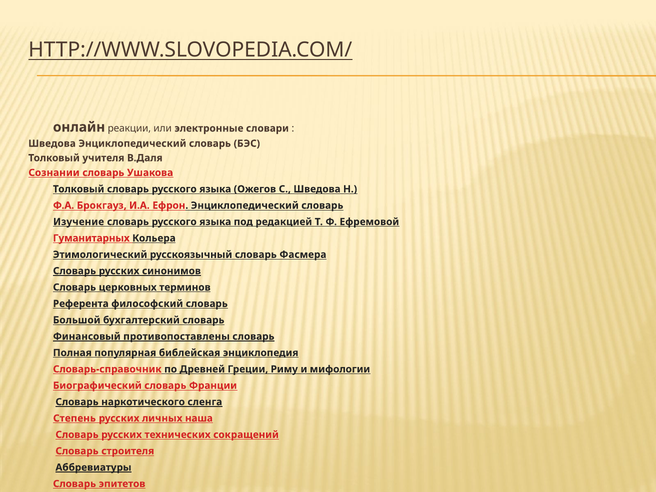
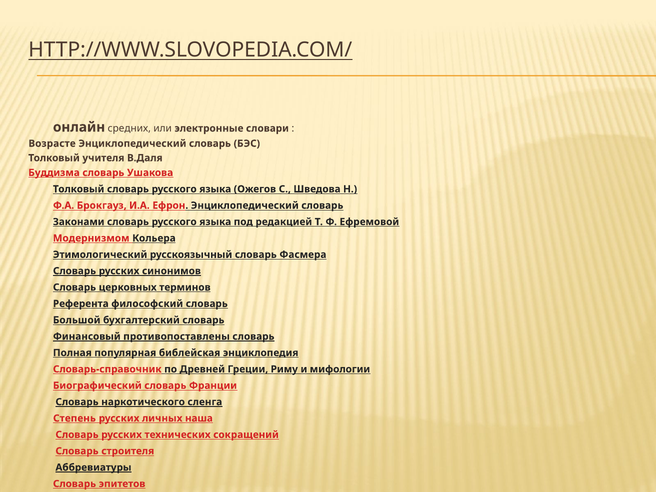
реакции: реакции -> средних (129, 128)
Шведова: Шведова -> Возрасте (52, 144)
Сознании: Сознании -> Буддизма (54, 173)
Изучение: Изучение -> Законами (79, 222)
Гуманитарных: Гуманитарных -> Модернизмом (91, 238)
